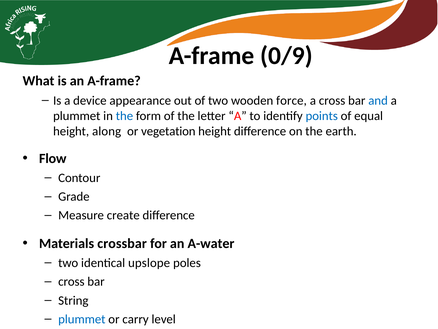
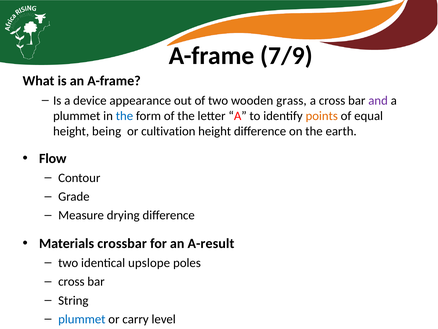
0/9: 0/9 -> 7/9 (286, 56)
force: force -> grass (291, 100)
and colour: blue -> purple (378, 100)
points colour: blue -> orange (322, 116)
along: along -> being (107, 131)
vegetation: vegetation -> cultivation (168, 131)
create: create -> drying (123, 215)
A-water: A-water -> A-result (211, 243)
